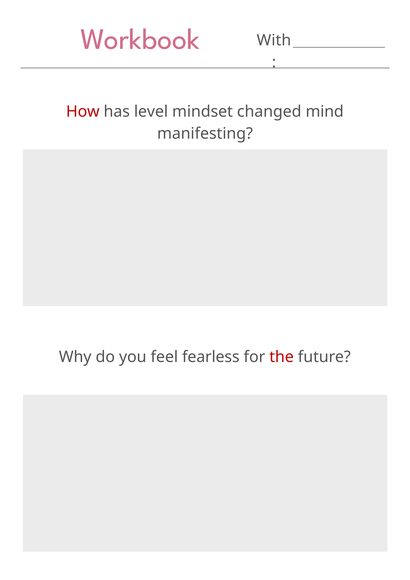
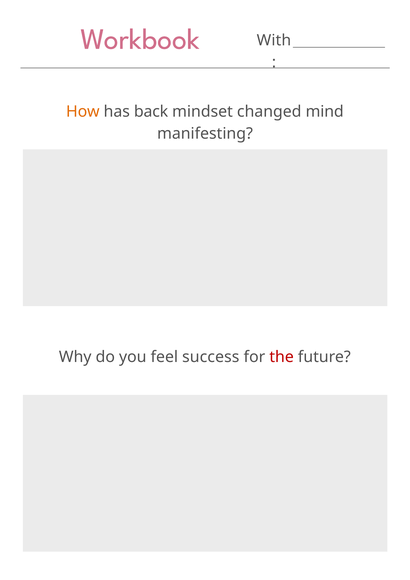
How colour: red -> orange (83, 112)
level: level -> back (151, 112)
fearless: fearless -> success (211, 357)
